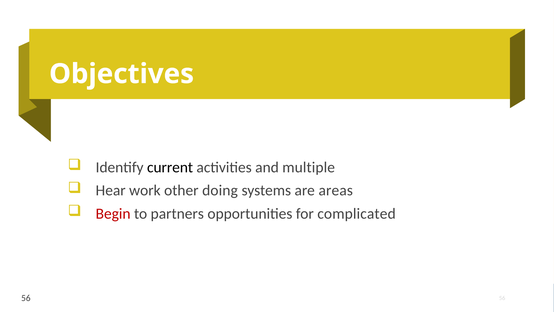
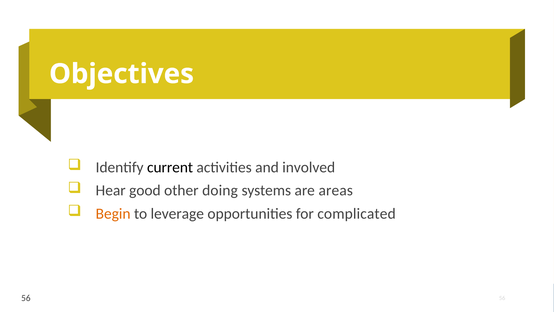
multiple: multiple -> involved (309, 167)
work: work -> good (145, 190)
Begin colour: red -> orange (113, 213)
partners: partners -> leverage (177, 213)
